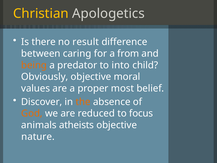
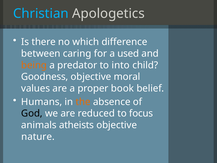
Christian colour: yellow -> light blue (41, 14)
result: result -> which (86, 42)
from: from -> used (128, 53)
Obviously: Obviously -> Goodness (45, 77)
most: most -> book (122, 88)
Discover: Discover -> Humans (42, 102)
God colour: orange -> black (32, 113)
